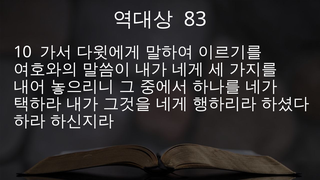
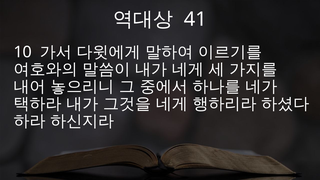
83: 83 -> 41 (195, 19)
